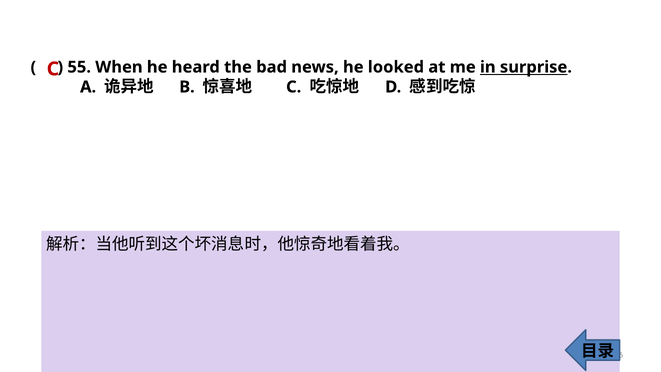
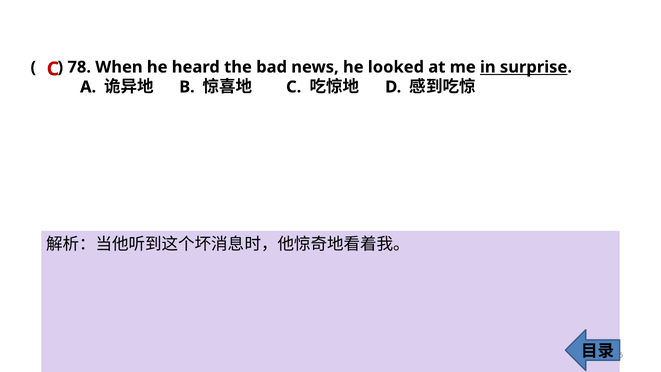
55: 55 -> 78 (79, 67)
